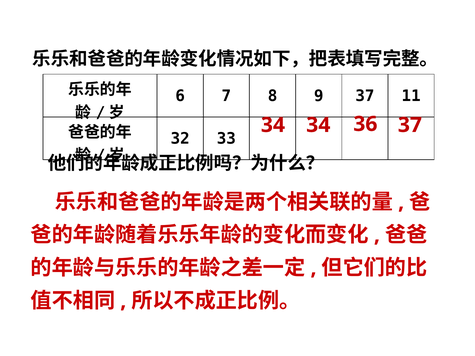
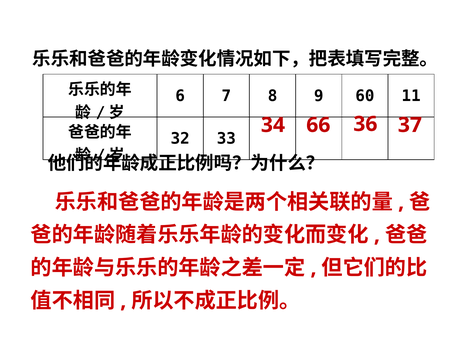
9 37: 37 -> 60 (365, 96)
34 34: 34 -> 66 (318, 125)
